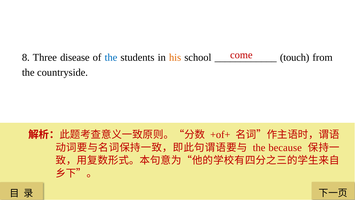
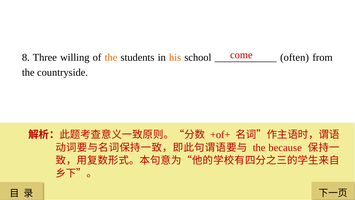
disease: disease -> willing (75, 57)
the colour: blue -> orange (111, 57)
touch: touch -> often (295, 57)
